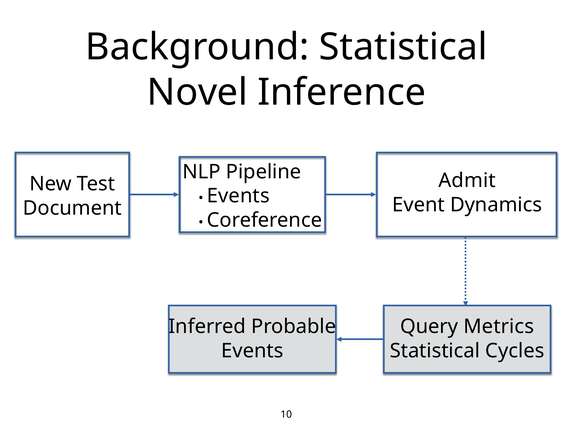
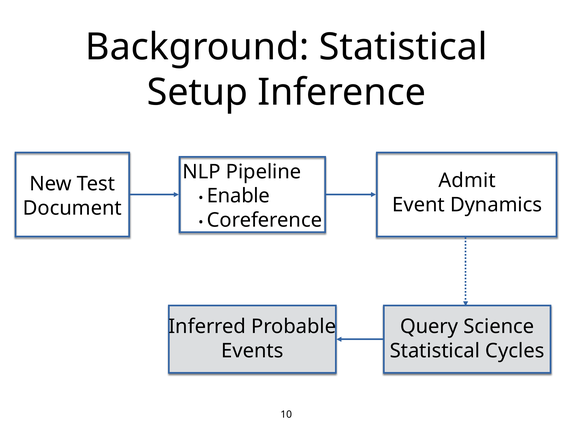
Novel: Novel -> Setup (197, 92)
Events: Events -> Enable (238, 196)
Metrics: Metrics -> Science (499, 326)
